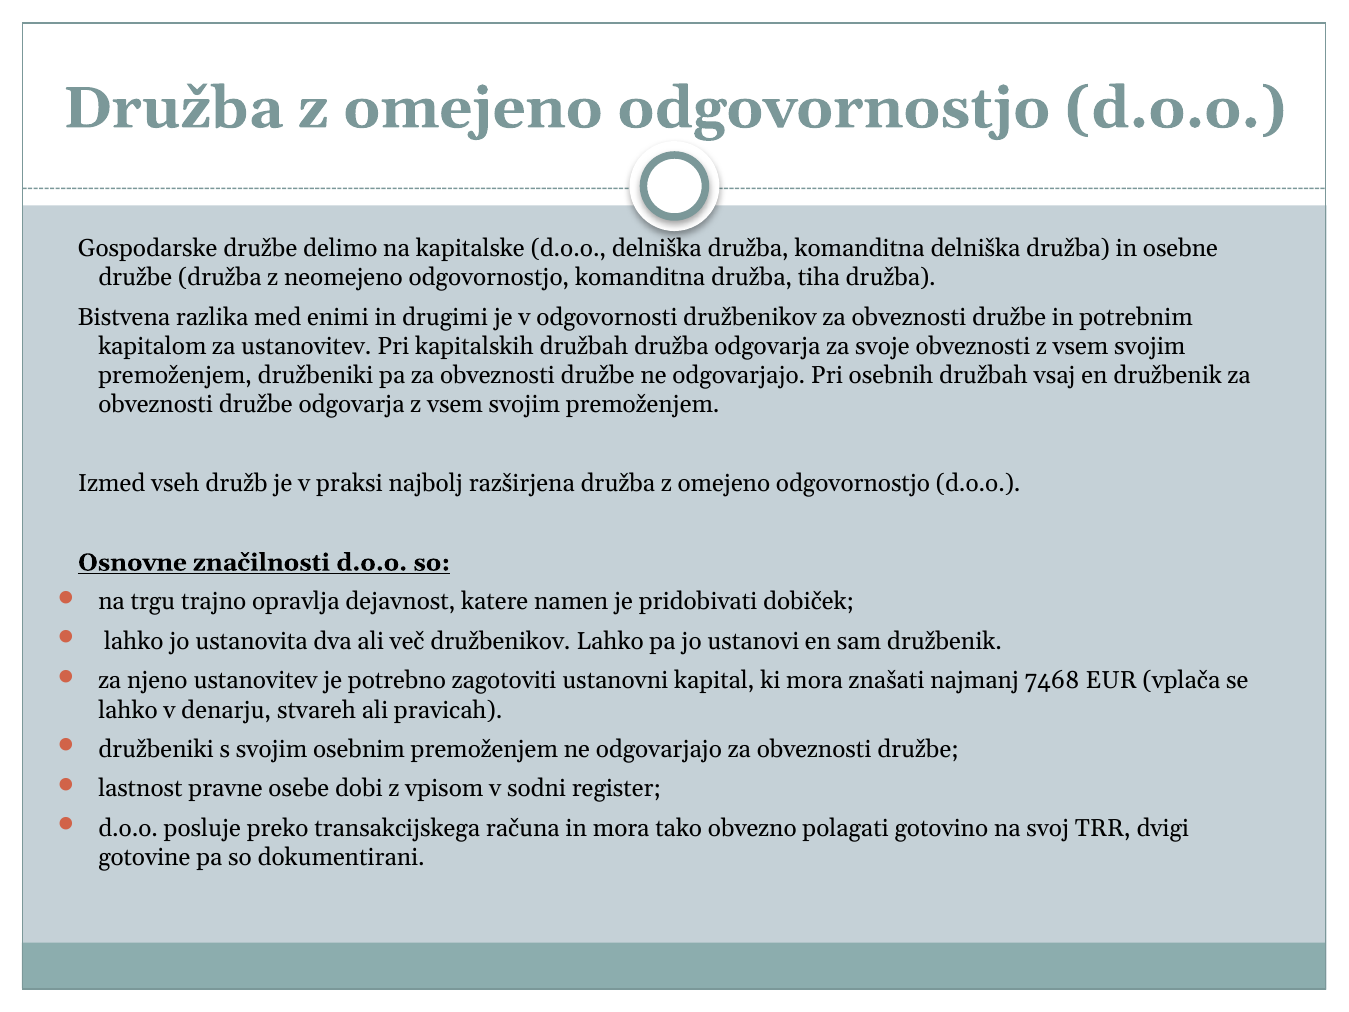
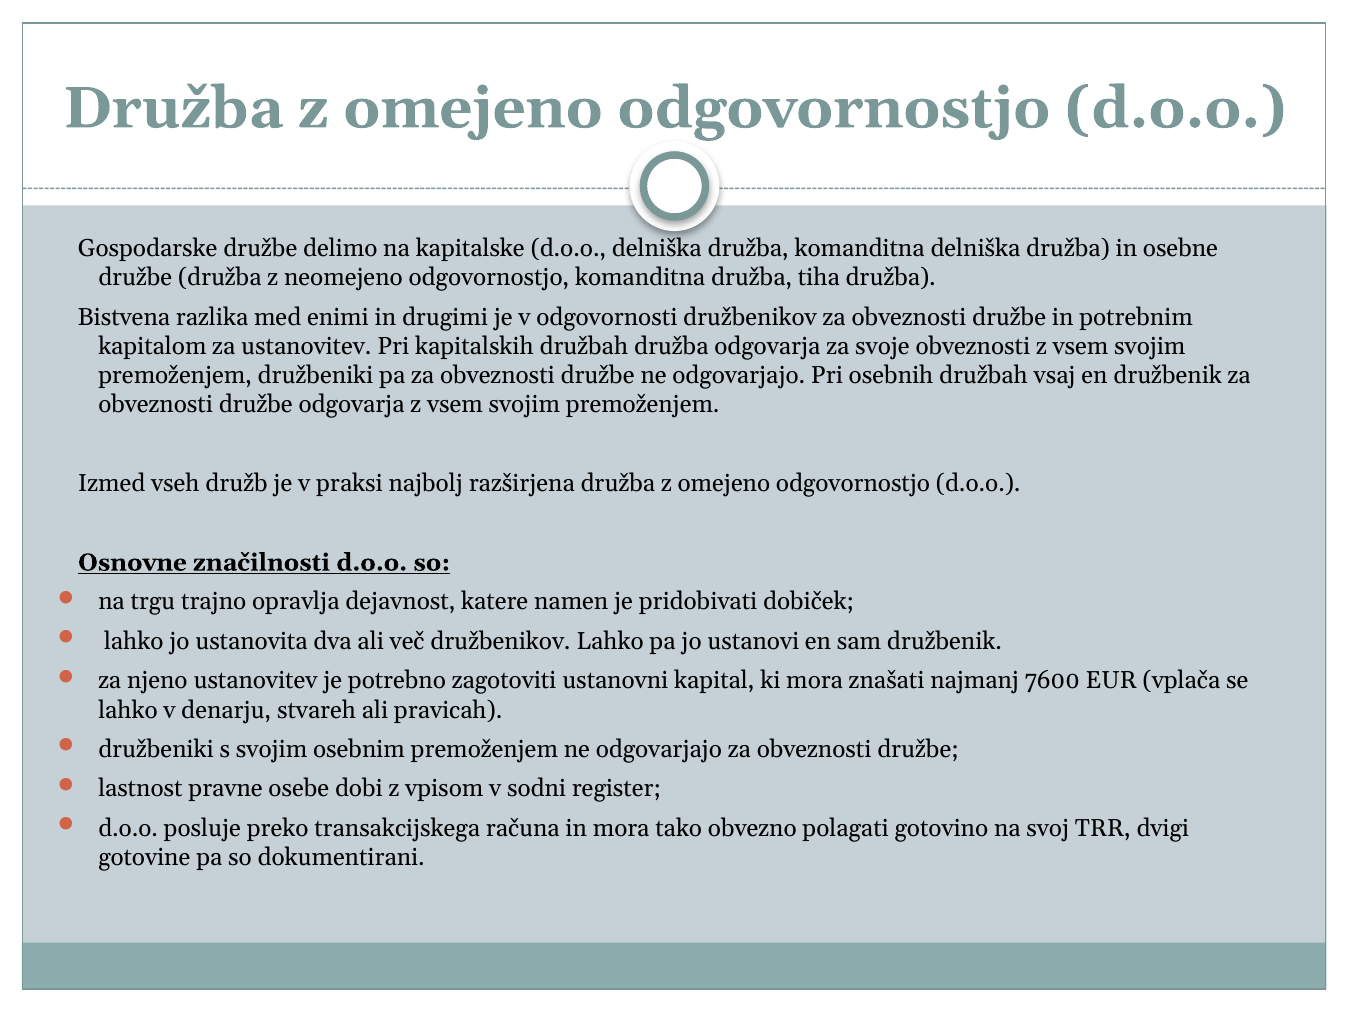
7468: 7468 -> 7600 (1052, 681)
